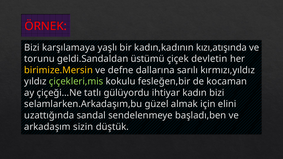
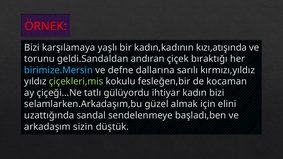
üstümü: üstümü -> andıran (148, 59)
devletin: devletin -> bıraktığı (209, 59)
birimize.Mersin colour: yellow -> light blue (59, 70)
